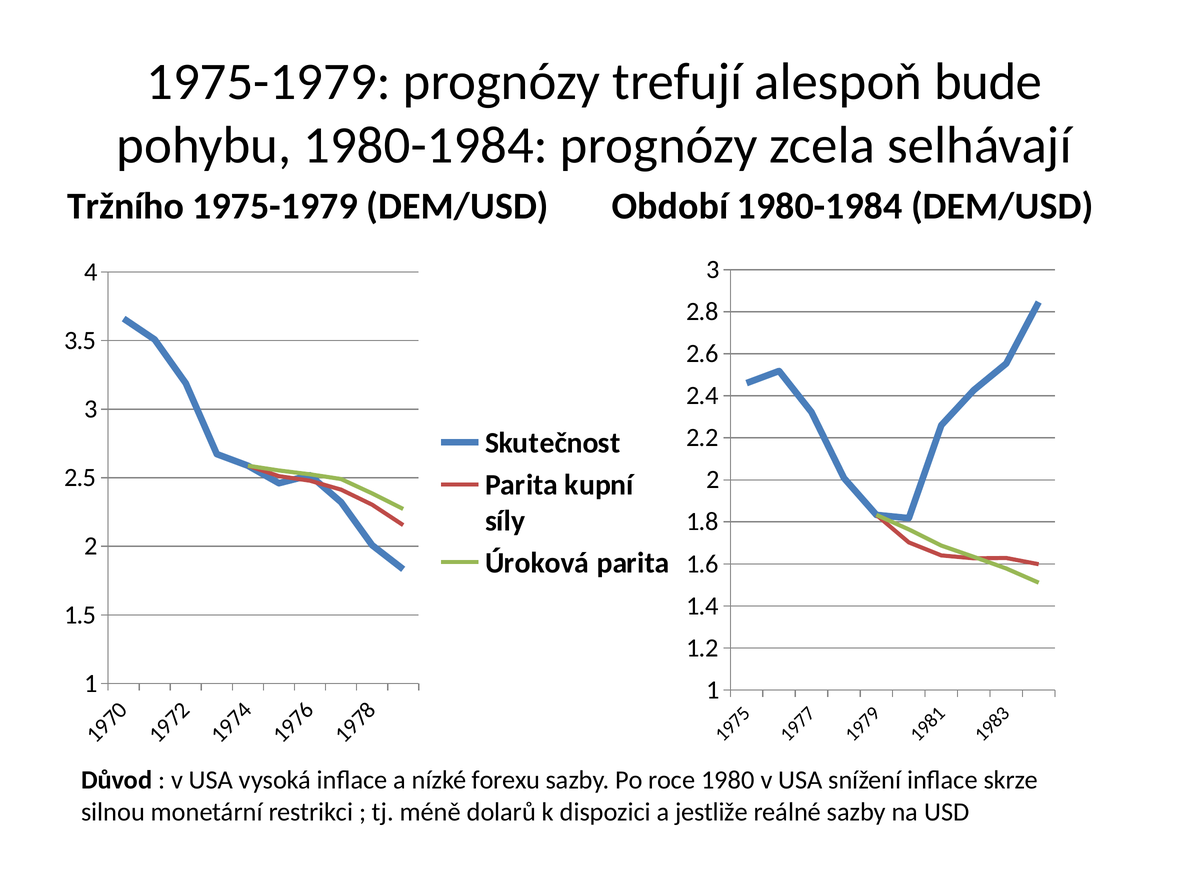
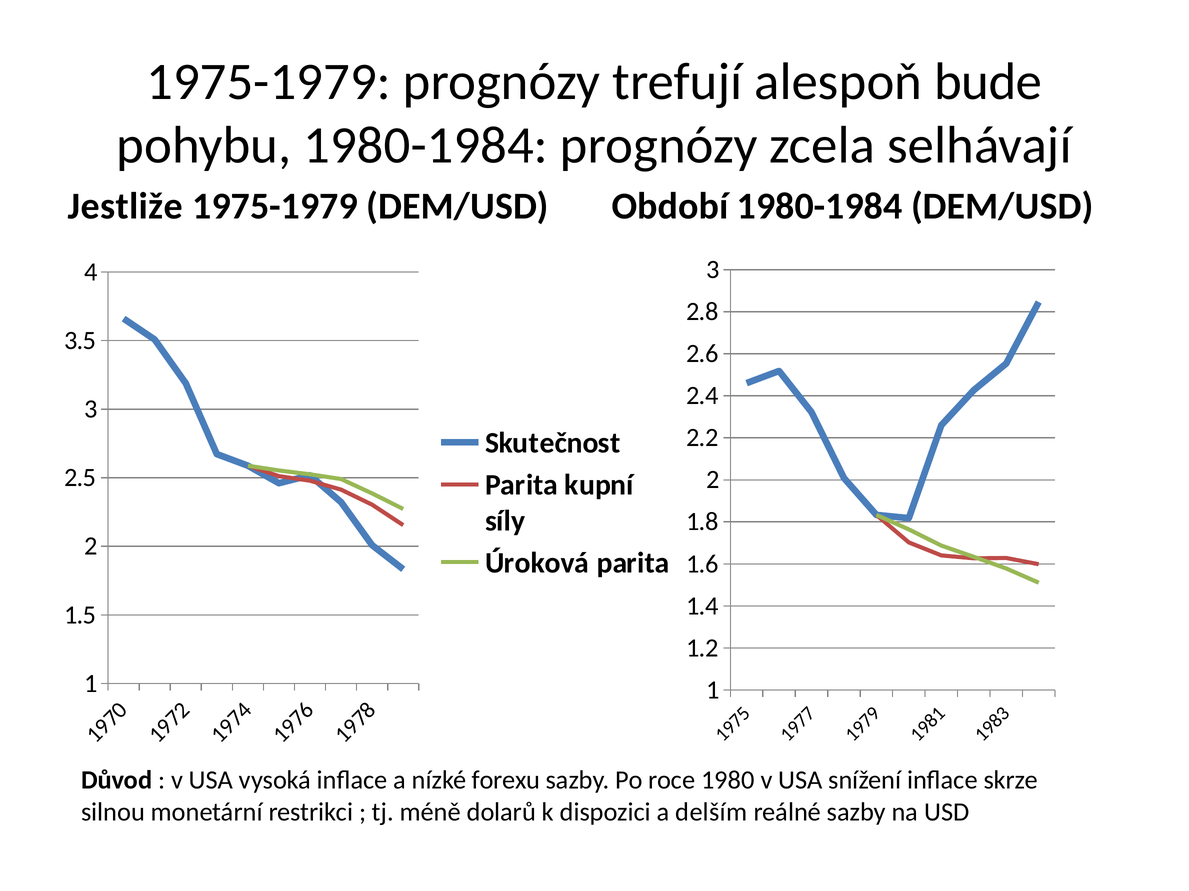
Tržního: Tržního -> Jestliže (125, 206)
jestliže: jestliže -> delším (711, 813)
